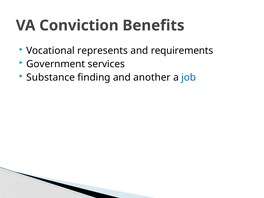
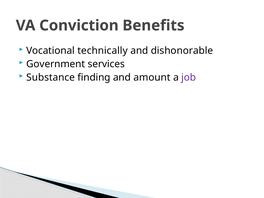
represents: represents -> technically (103, 51)
requirements: requirements -> dishonorable (182, 51)
another: another -> amount (152, 77)
job colour: blue -> purple (189, 77)
